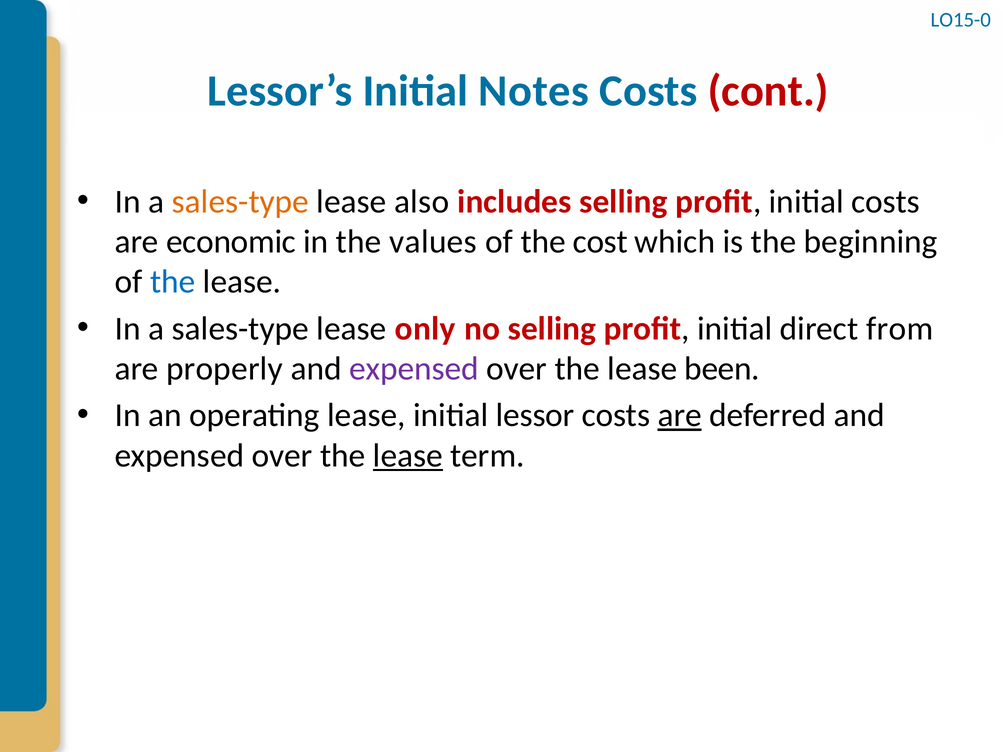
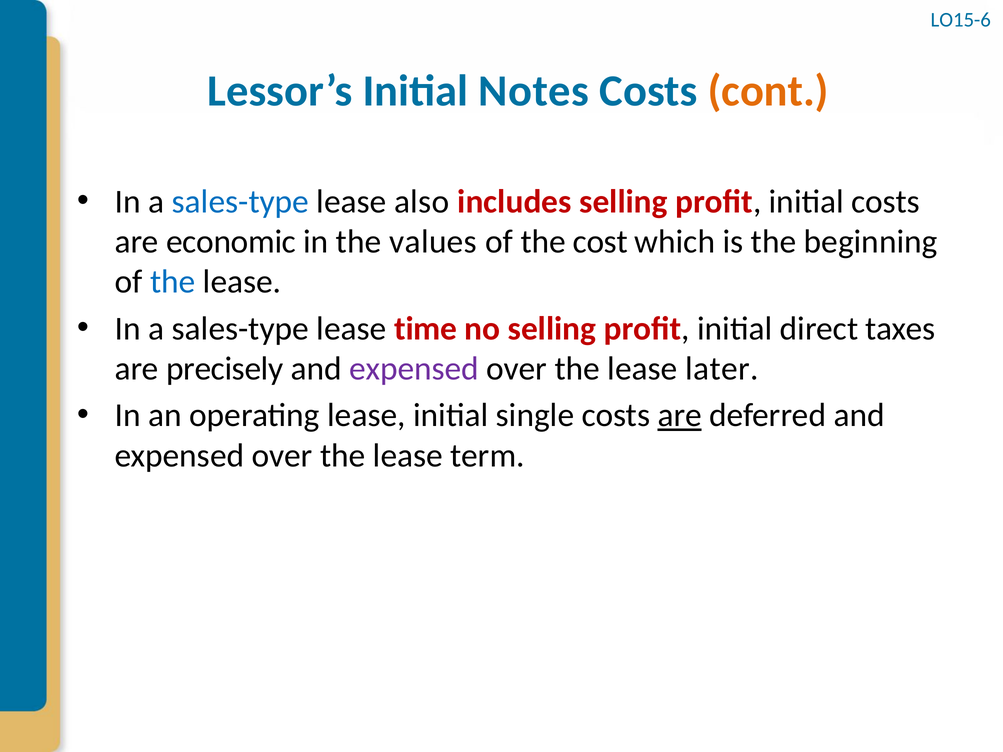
LO15-0: LO15-0 -> LO15-6 (961, 20)
cont colour: red -> orange (768, 91)
sales-type colour: orange -> blue (240, 202)
only: only -> time (426, 329)
from: from -> taxes (900, 329)
properly: properly -> precisely (225, 369)
been: been -> later (722, 369)
lessor: lessor -> single (535, 416)
lease underline: present -> none (408, 456)
